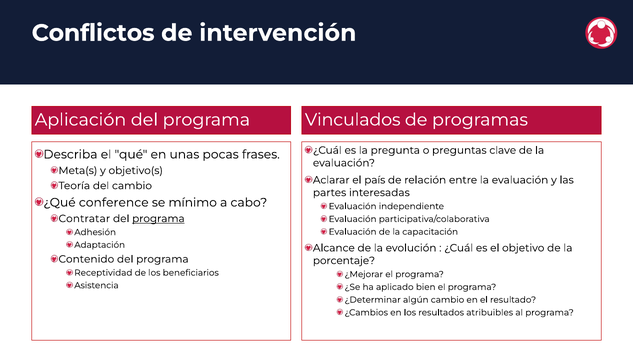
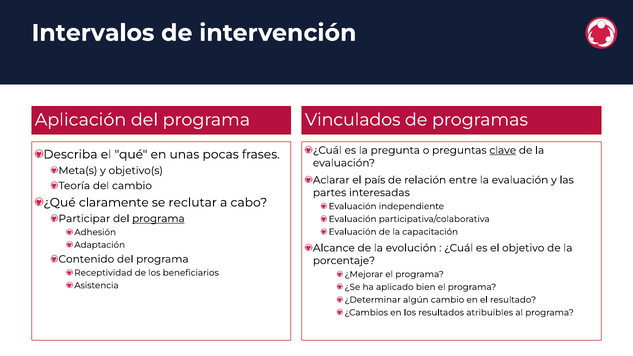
Conflictos: Conflictos -> Intervalos (93, 33)
clave underline: none -> present (503, 150)
conference: conference -> claramente (114, 203)
mínimo: mínimo -> reclutar (193, 203)
Contratar: Contratar -> Participar (84, 219)
